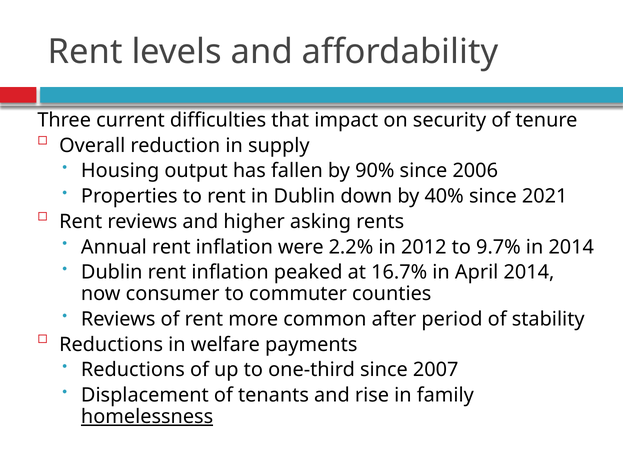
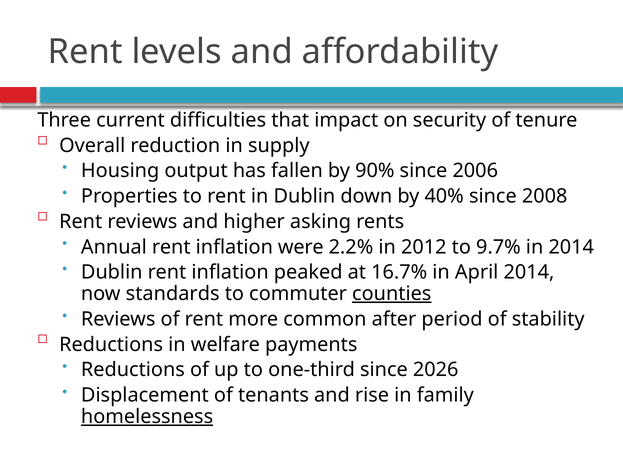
2021: 2021 -> 2008 (545, 196)
consumer: consumer -> standards (173, 294)
counties underline: none -> present (392, 294)
2007: 2007 -> 2026 (436, 370)
